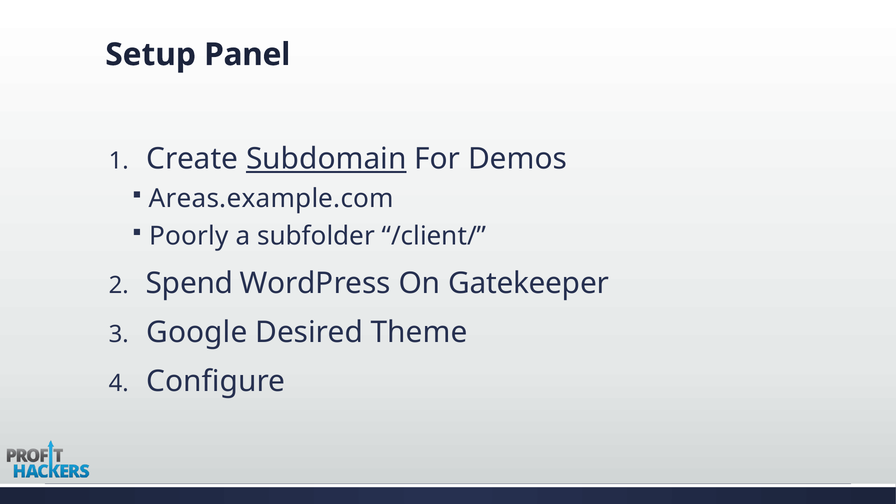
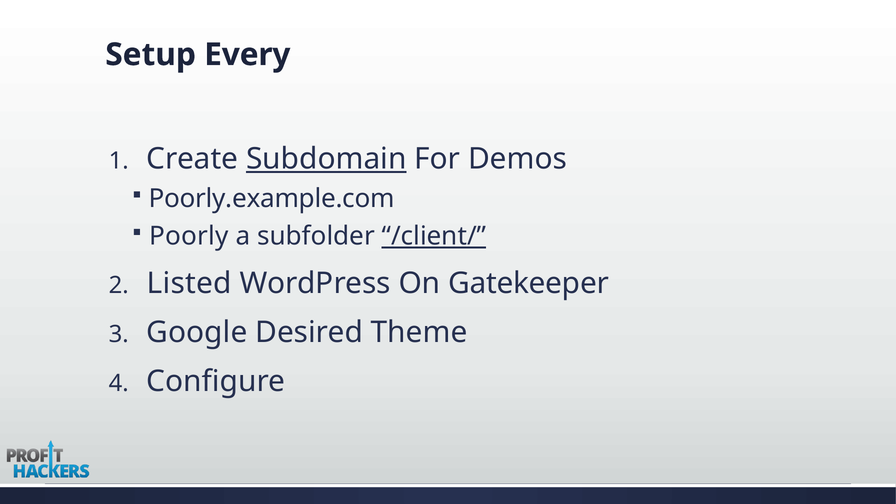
Panel: Panel -> Every (247, 55)
Areas.example.com: Areas.example.com -> Poorly.example.com (272, 199)
/client/ underline: none -> present (434, 236)
Spend: Spend -> Listed (189, 283)
